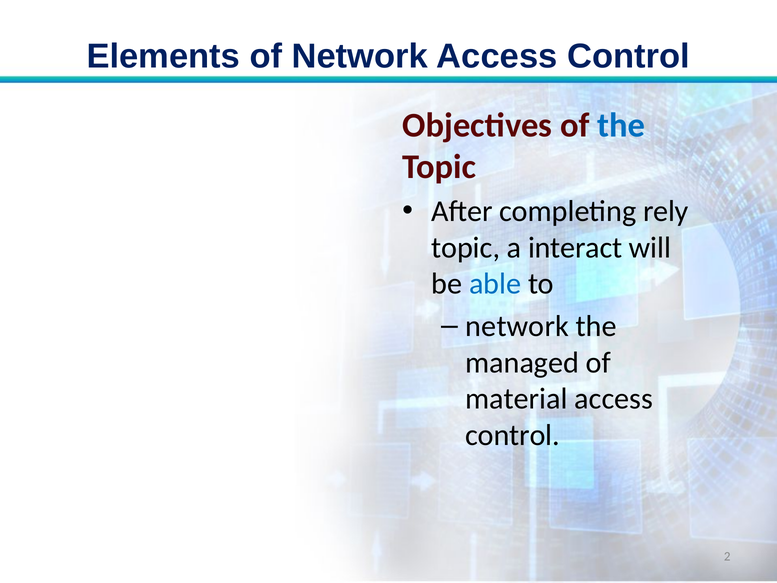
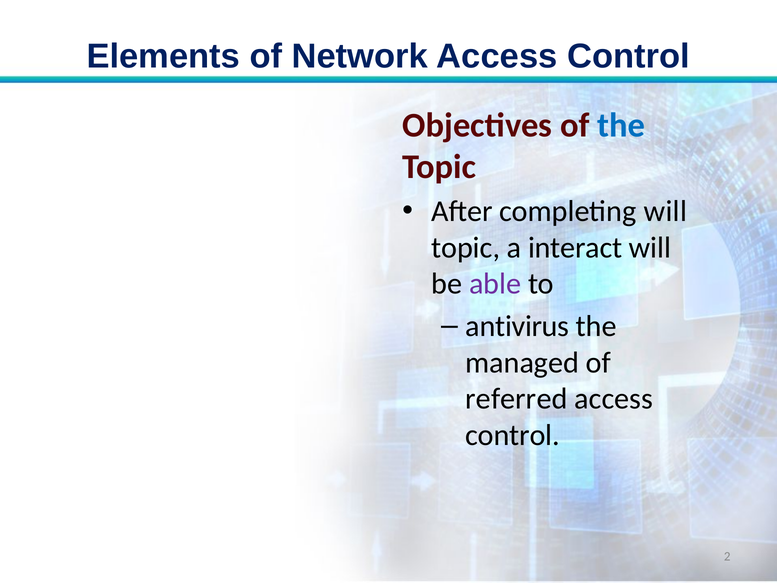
completing rely: rely -> will (665, 211)
able colour: blue -> purple (495, 284)
network: network -> antivirus (517, 326)
material: material -> referred (516, 399)
